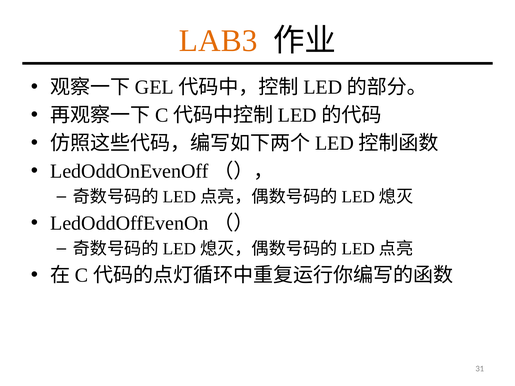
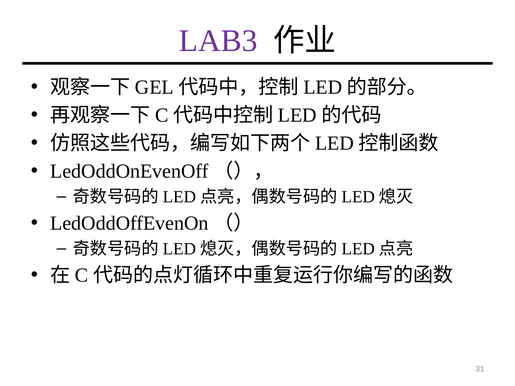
LAB3 colour: orange -> purple (218, 41)
